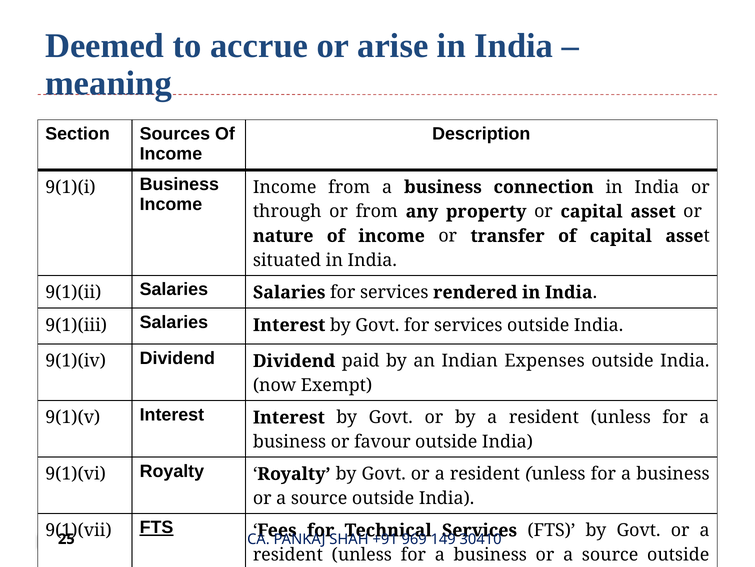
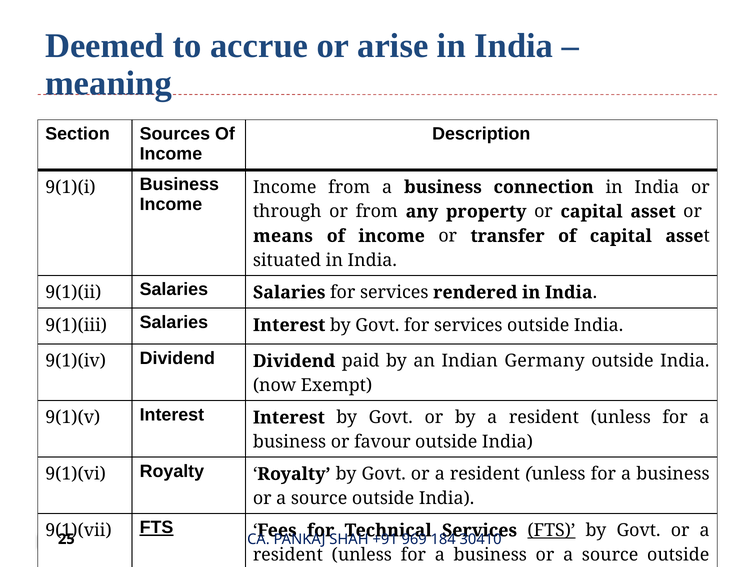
nature: nature -> means (283, 236)
Expenses: Expenses -> Germany (545, 361)
FTS underline: none -> present (551, 530)
149: 149 -> 184 (443, 539)
